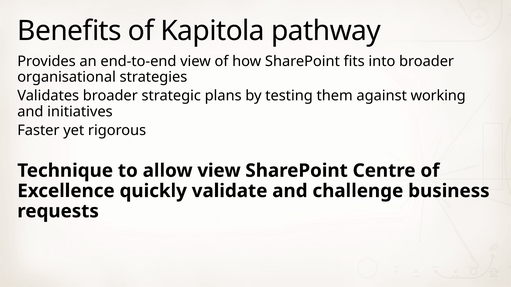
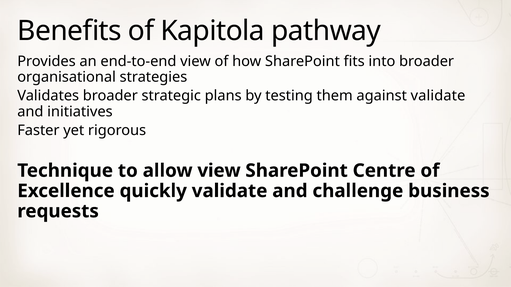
against working: working -> validate (438, 96)
